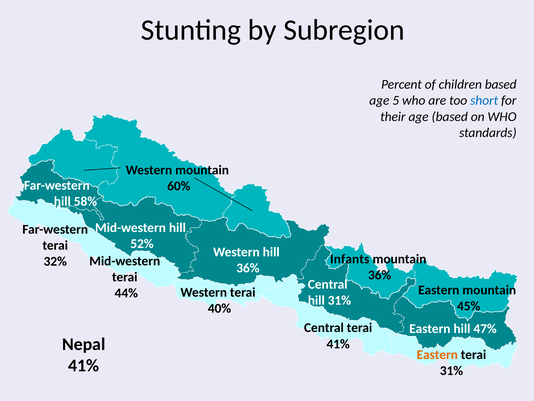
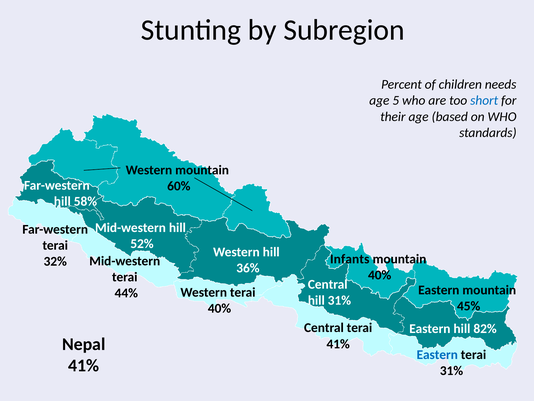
children based: based -> needs (501, 84)
36%: 36% -> 40% (380, 275)
47%: 47% -> 82% (485, 328)
Eastern colour: orange -> blue (437, 354)
